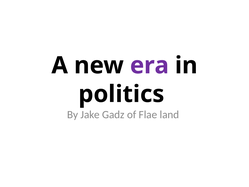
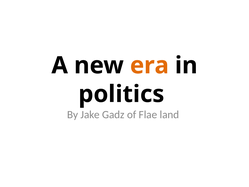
era colour: purple -> orange (149, 65)
